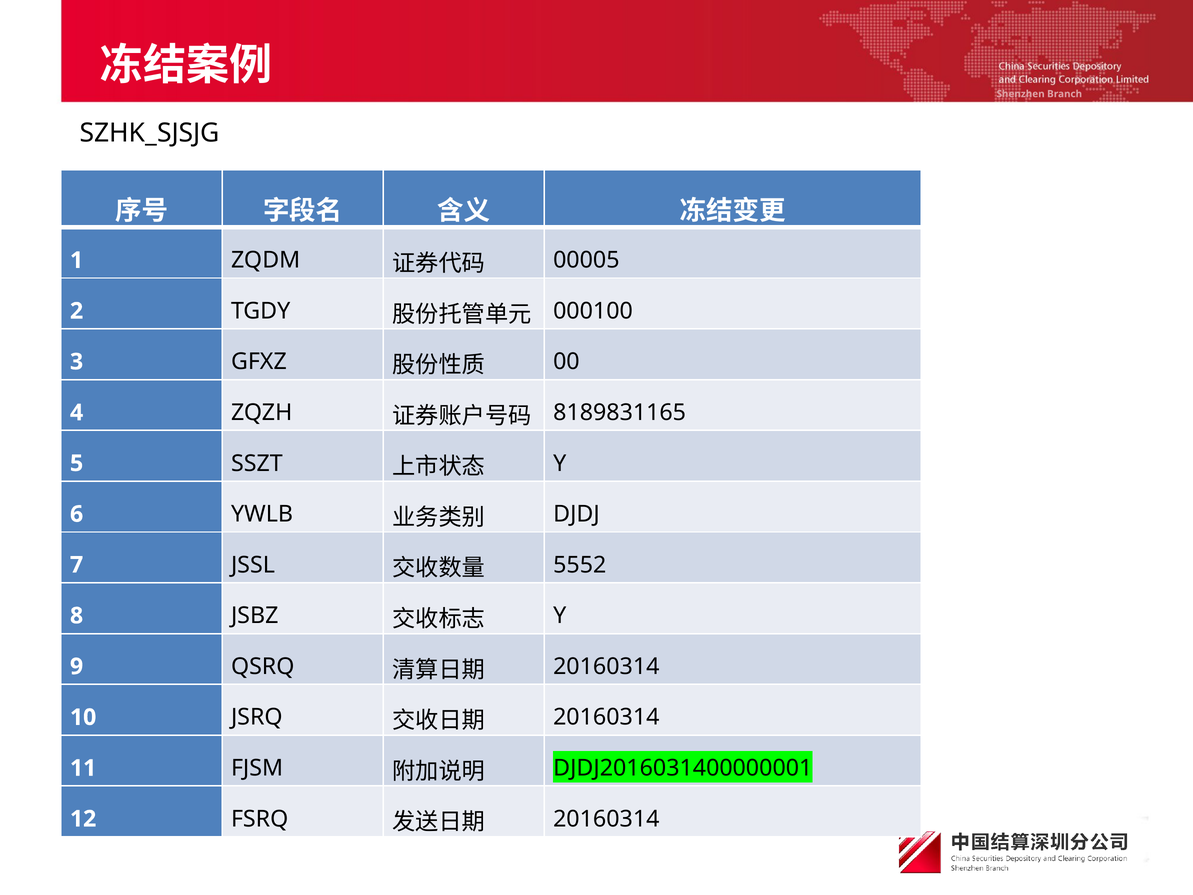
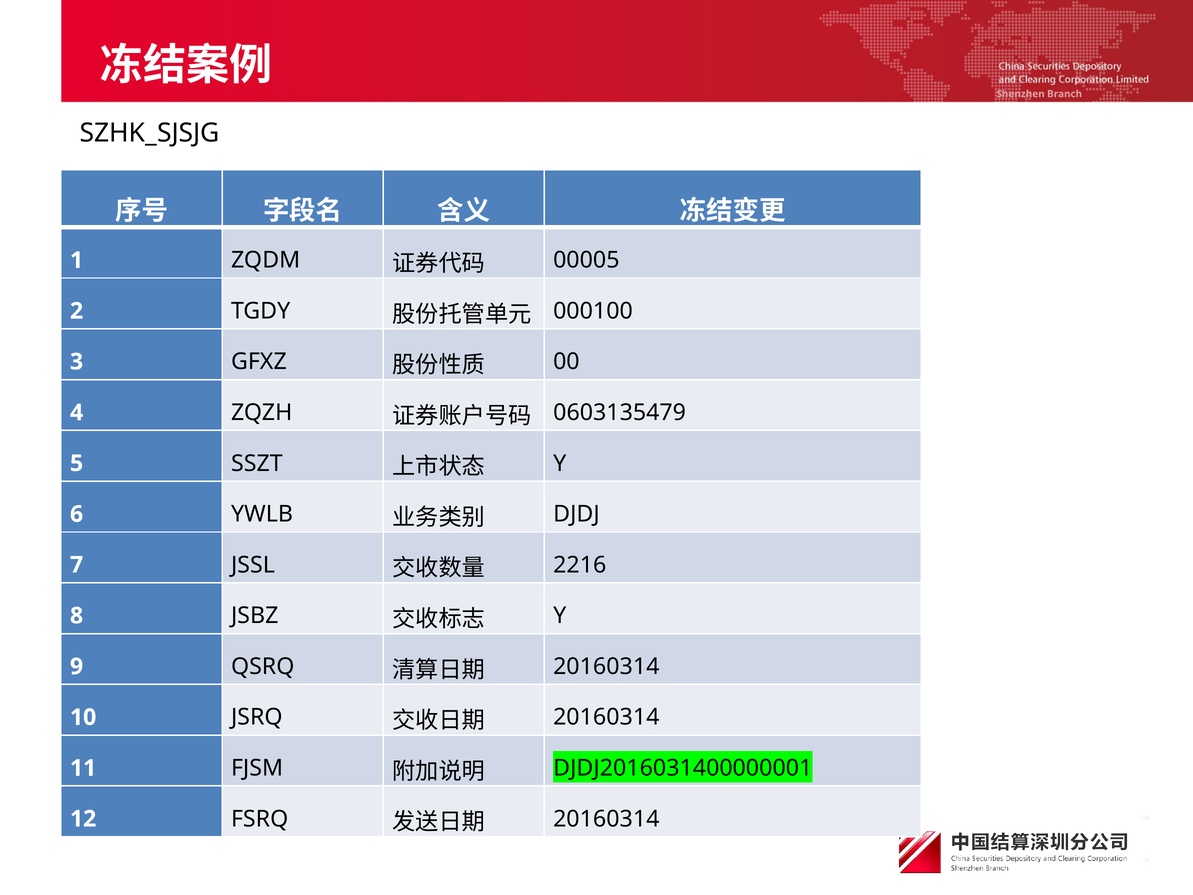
8189831165: 8189831165 -> 0603135479 (620, 412)
5552: 5552 -> 2216 (580, 565)
